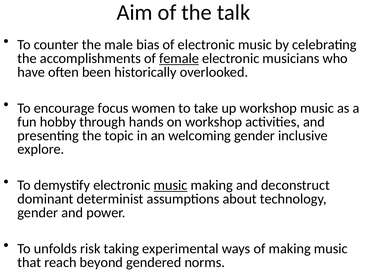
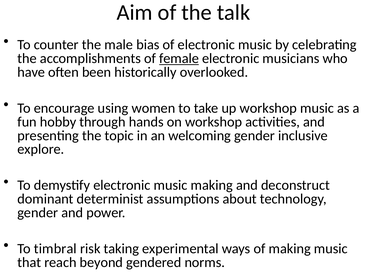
focus: focus -> using (113, 108)
music underline: present -> none (171, 185)
unfolds: unfolds -> timbral (55, 249)
